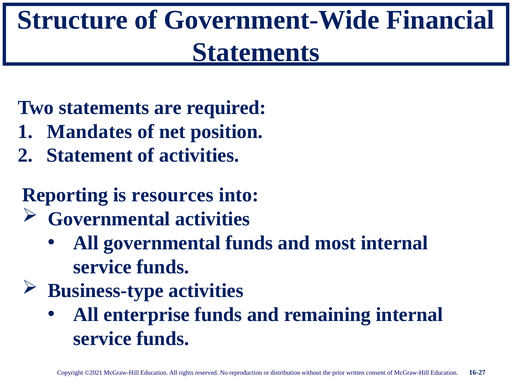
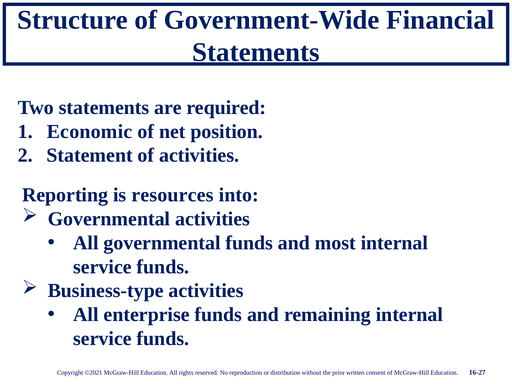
Mandates: Mandates -> Economic (90, 132)
